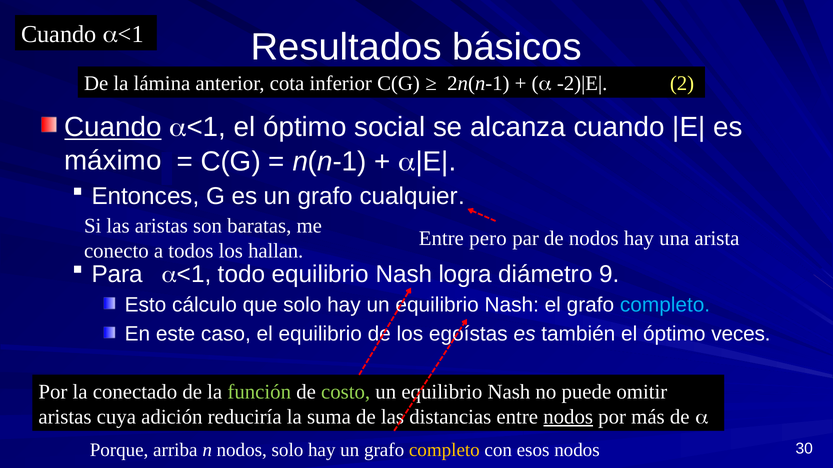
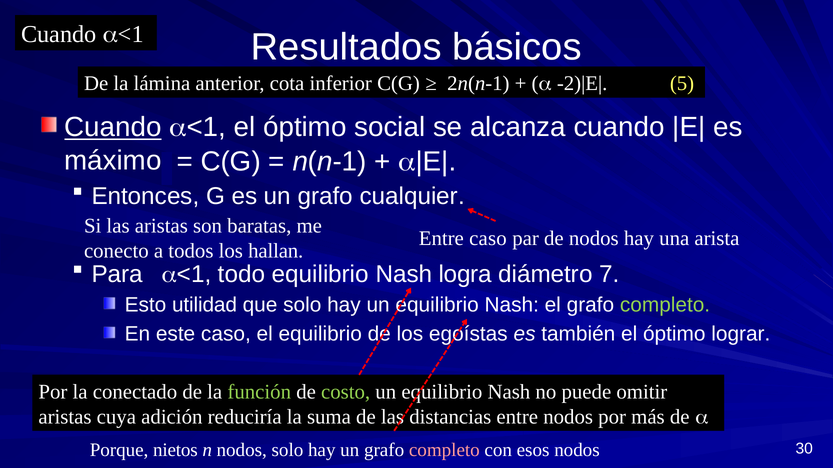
2: 2 -> 5 (682, 84)
Entre pero: pero -> caso (488, 239)
9: 9 -> 7 (609, 274)
cálculo: cálculo -> utilidad (205, 305)
completo colour: light blue -> light green (665, 305)
veces: veces -> lograr (741, 334)
nodos underline: present -> none (568, 417)
arriba: arriba -> nietos (175, 451)
completo colour: yellow -> pink (444, 451)
